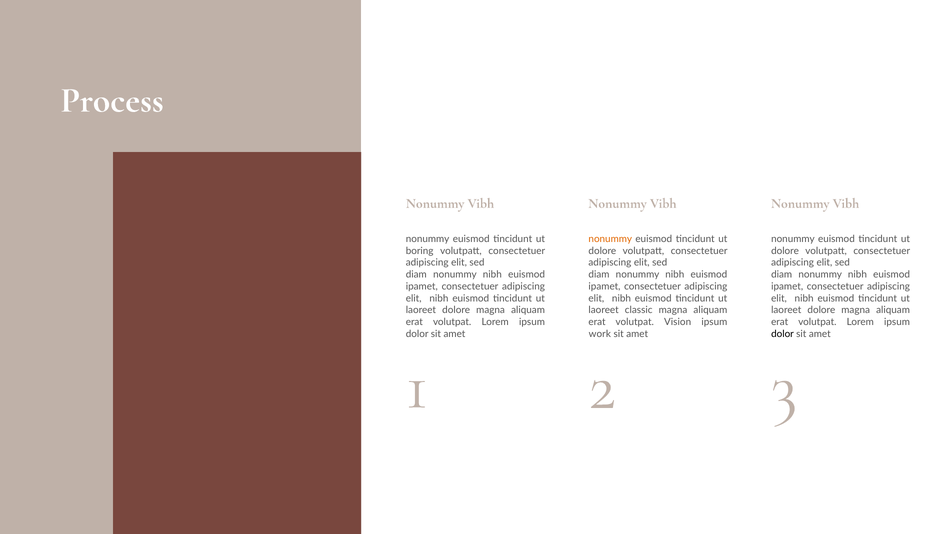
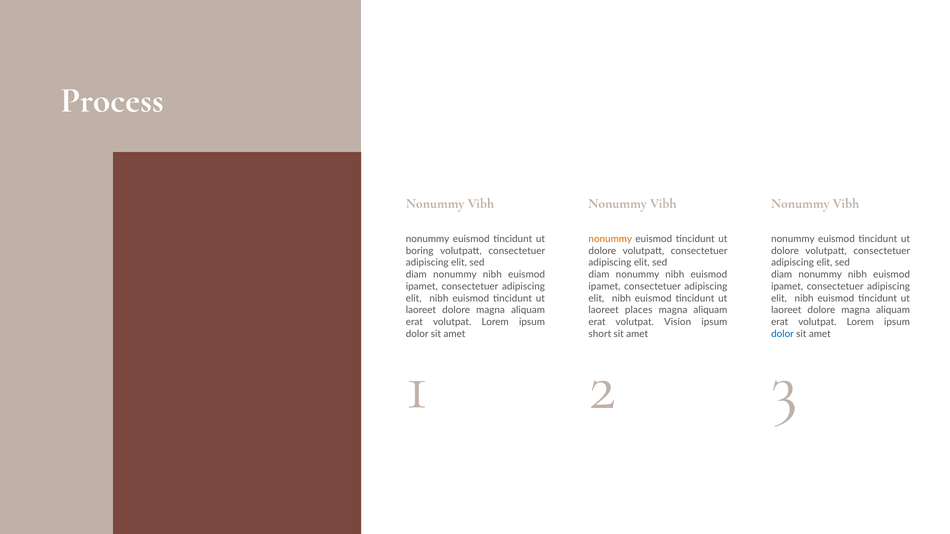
classic: classic -> places (639, 310)
work: work -> short (600, 334)
dolor colour: black -> blue (782, 334)
